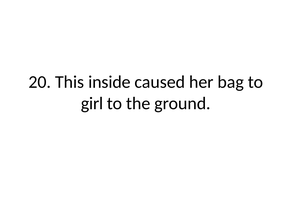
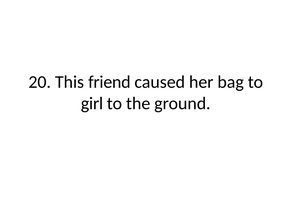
inside: inside -> friend (109, 82)
